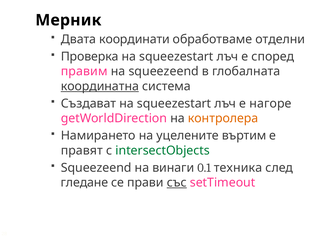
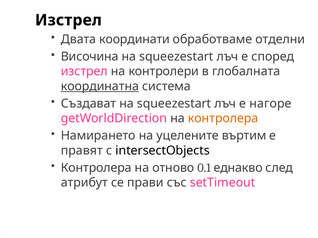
Мерник: Мерник -> Изстрел (68, 20)
Проверка: Проверка -> Височина (90, 57)
правим: правим -> изстрел (84, 72)
на squeezeend: squeezeend -> контролери (164, 72)
intersectObjects colour: green -> black (163, 151)
Squeezeend: Squeezeend -> Контролера (96, 168)
винаги: винаги -> отново (173, 168)
техника: техника -> еднакво (238, 168)
гледане: гледане -> атрибут (84, 183)
със underline: present -> none (177, 183)
